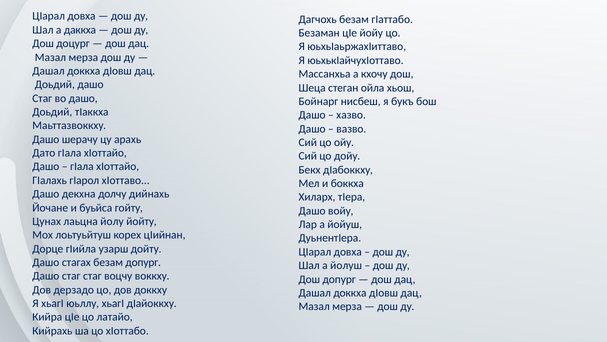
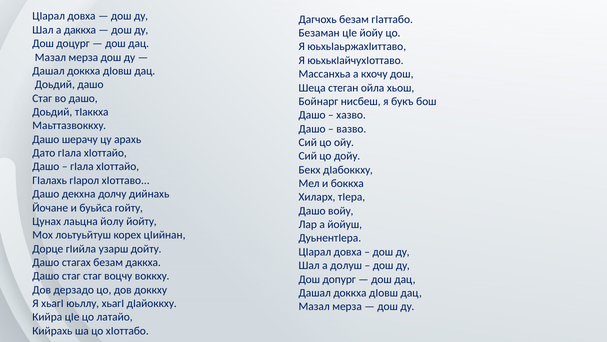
безам допург: допург -> даккха (143, 262)
йолуш: йолуш -> долуш (346, 265)
